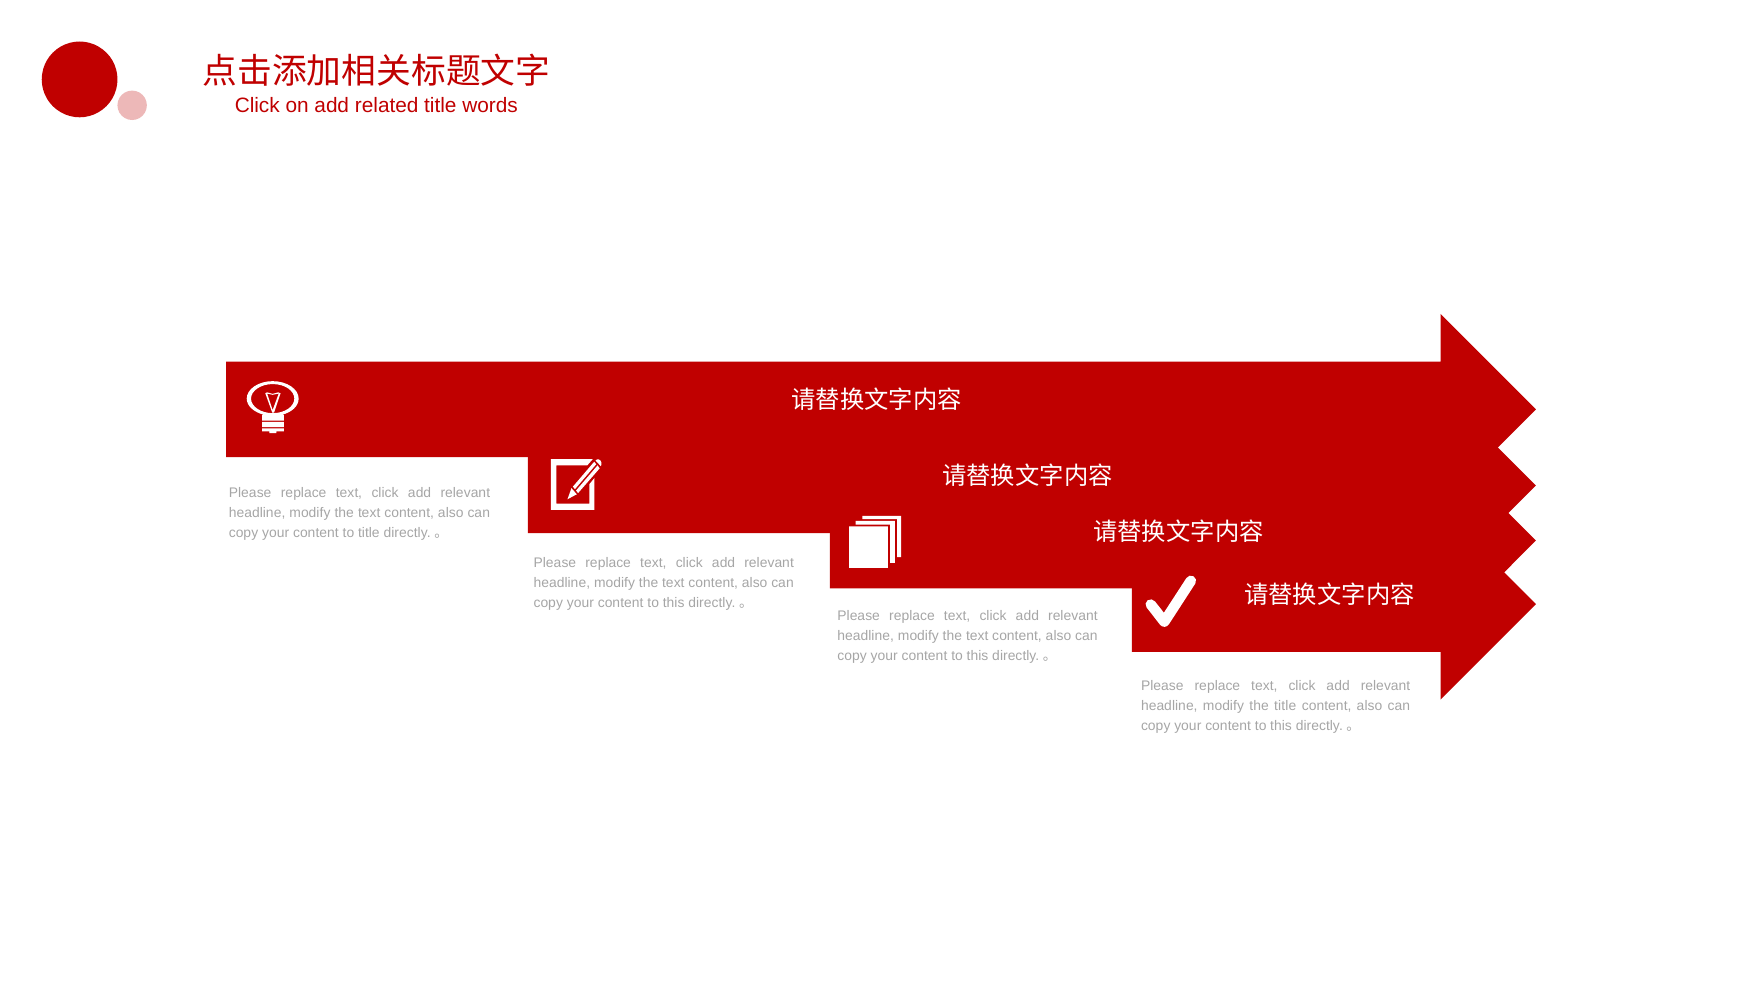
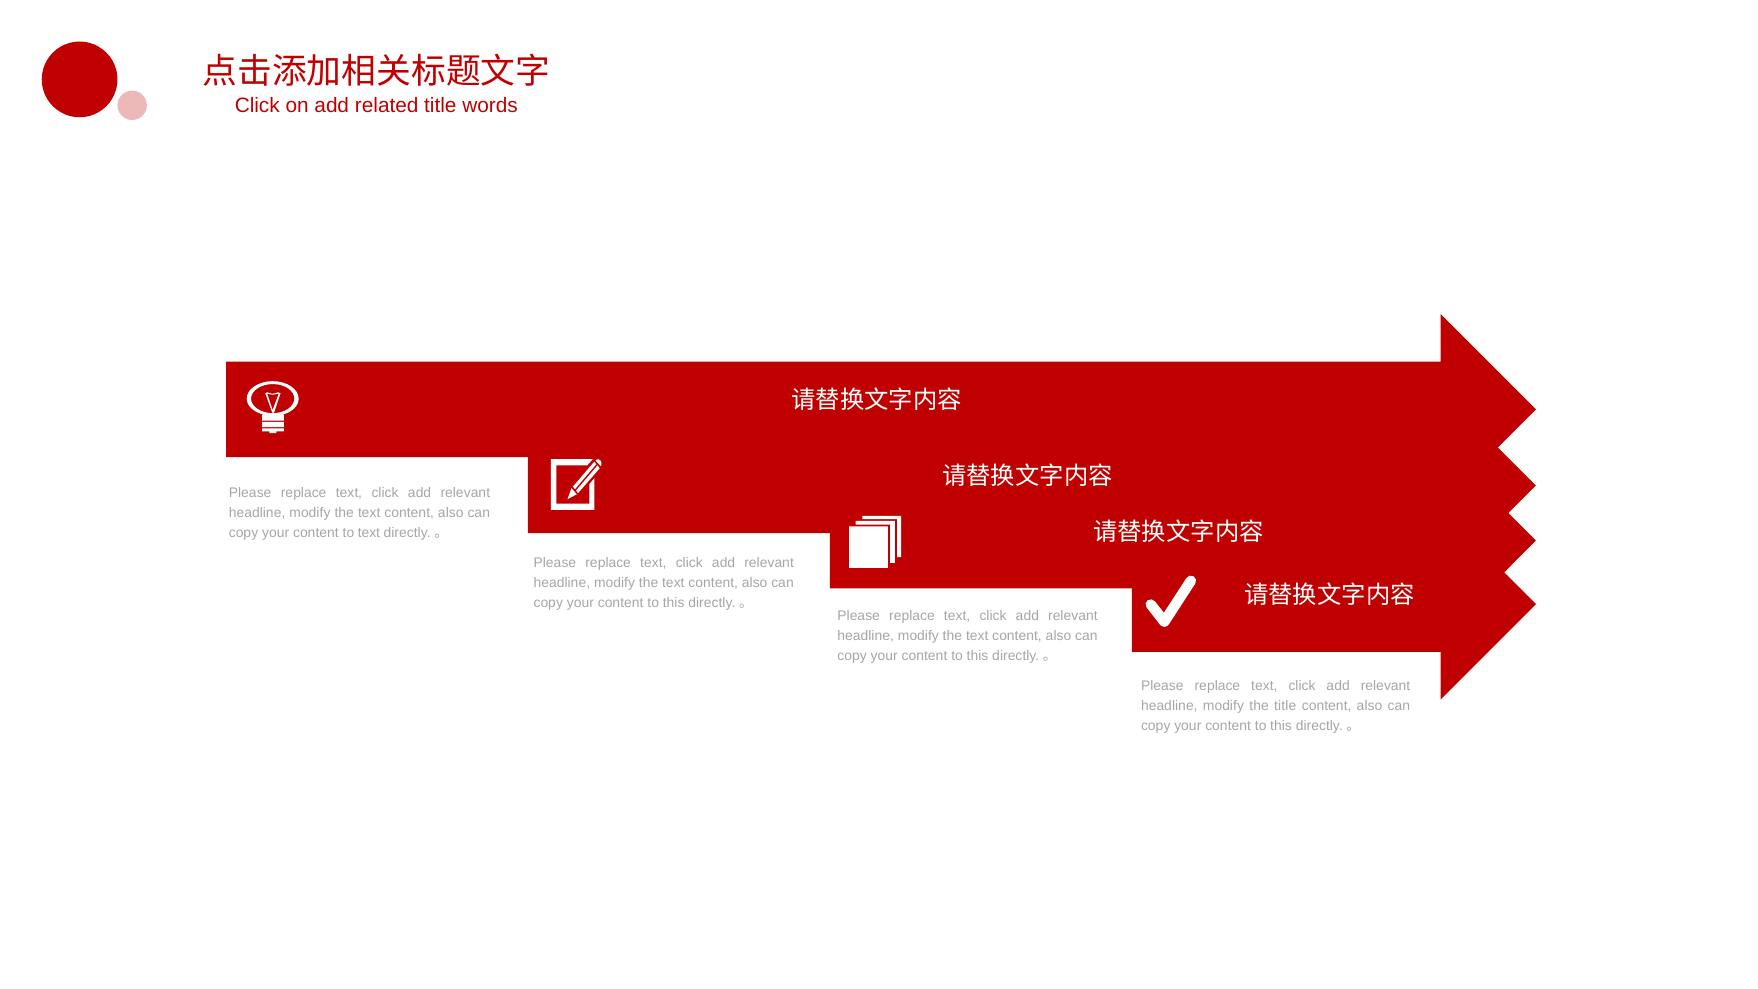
to title: title -> text (369, 533)
